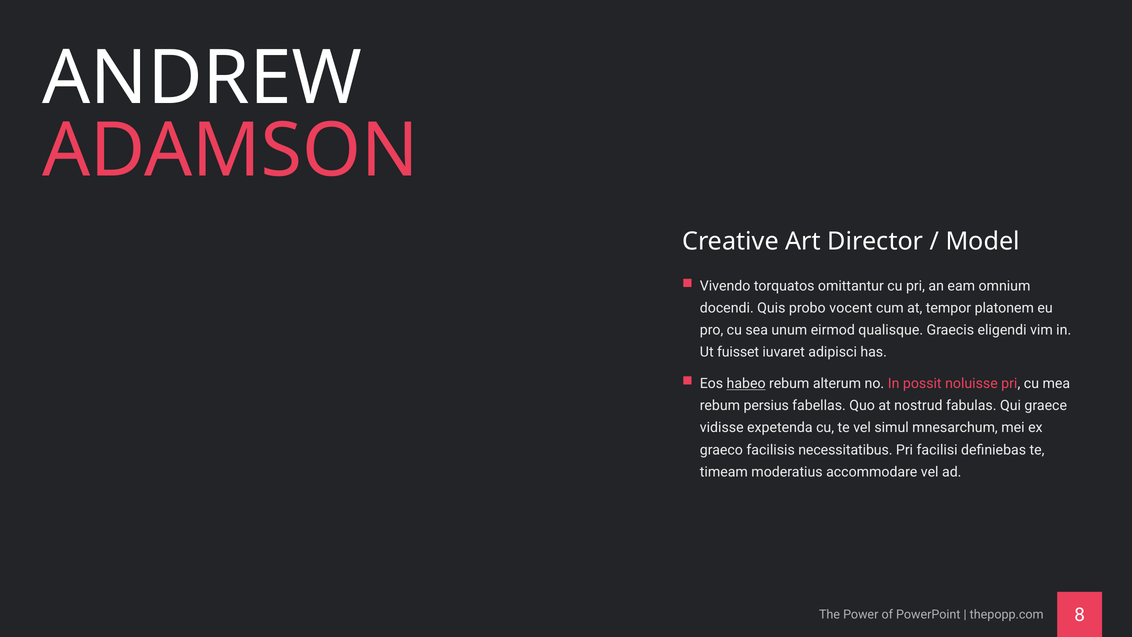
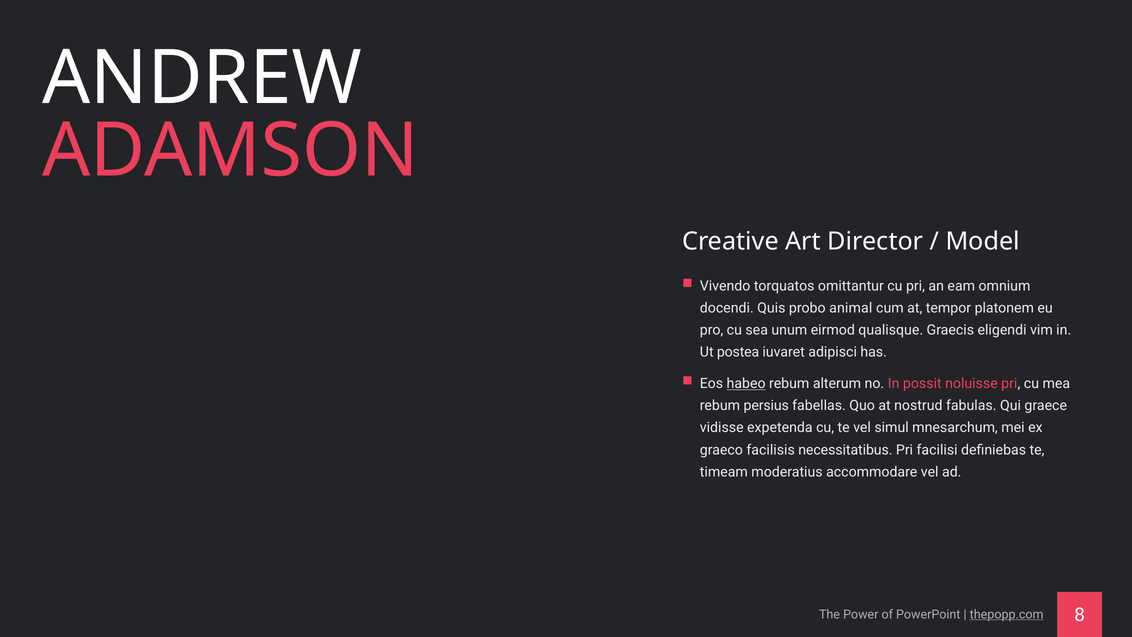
vocent: vocent -> animal (851, 308)
fuisset: fuisset -> postea (738, 352)
thepopp.com underline: none -> present (1007, 614)
